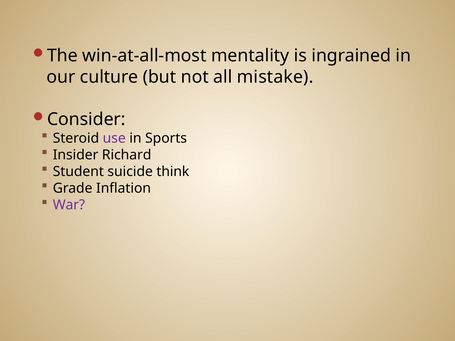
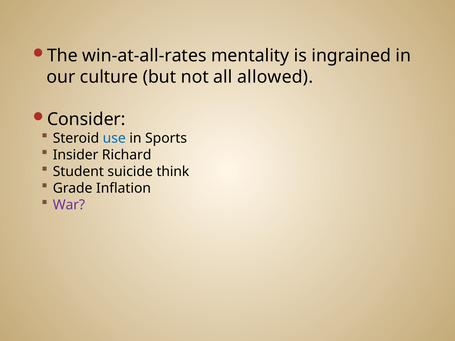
win-at-all-most: win-at-all-most -> win-at-all-rates (144, 56)
mistake: mistake -> allowed (275, 77)
use colour: purple -> blue (114, 138)
